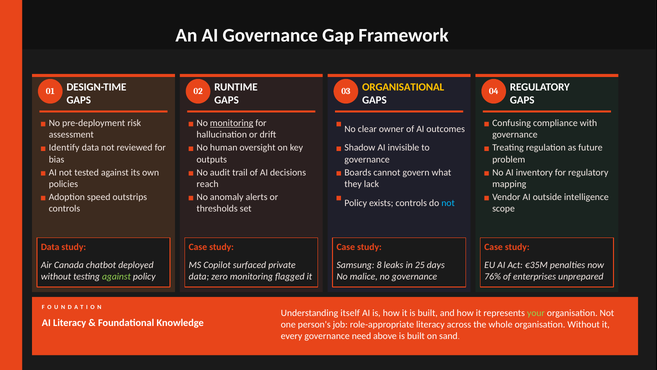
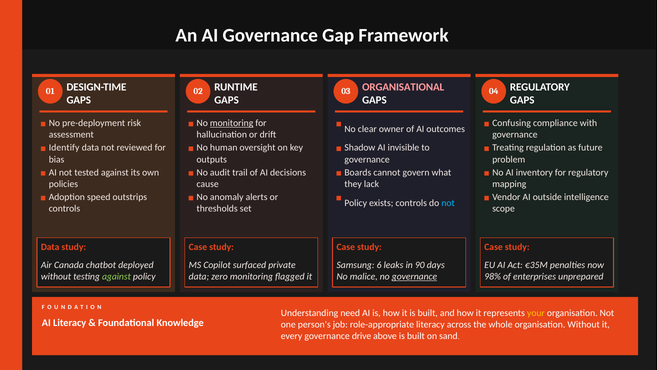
ORGANISATIONAL colour: yellow -> pink (403, 87)
reach: reach -> cause (208, 184)
8: 8 -> 6 (379, 265)
25: 25 -> 90 (420, 265)
governance underline: none -> present (414, 276)
76%: 76% -> 98% (493, 276)
itself: itself -> need (350, 313)
your colour: light green -> yellow (536, 313)
need: need -> drive (362, 336)
